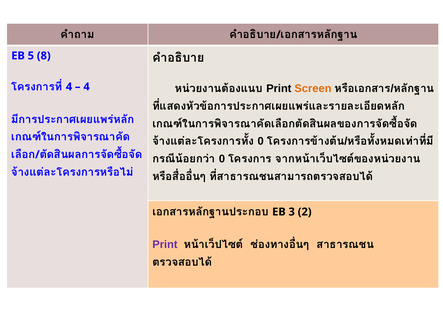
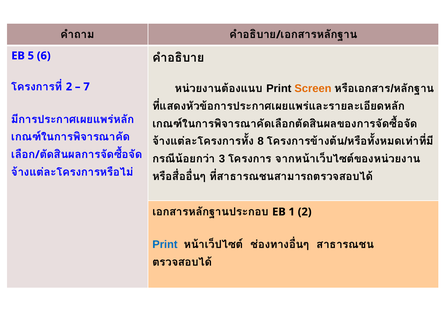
8: 8 -> 6 (44, 56)
4: 4 -> 2 (69, 87)
4: 4 -> 7 (87, 87)
0: 0 -> 8 (261, 141)
0: 0 -> 3 (222, 159)
3: 3 -> 1 (292, 212)
Print colour: purple -> blue (165, 245)
